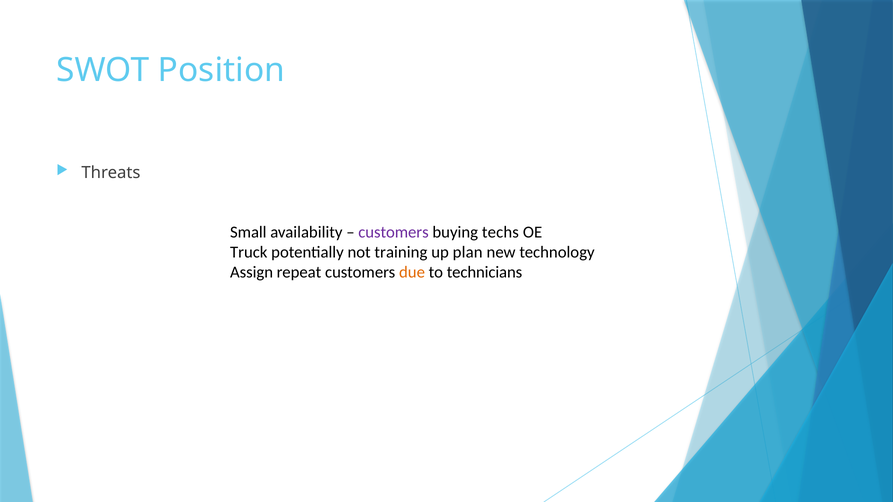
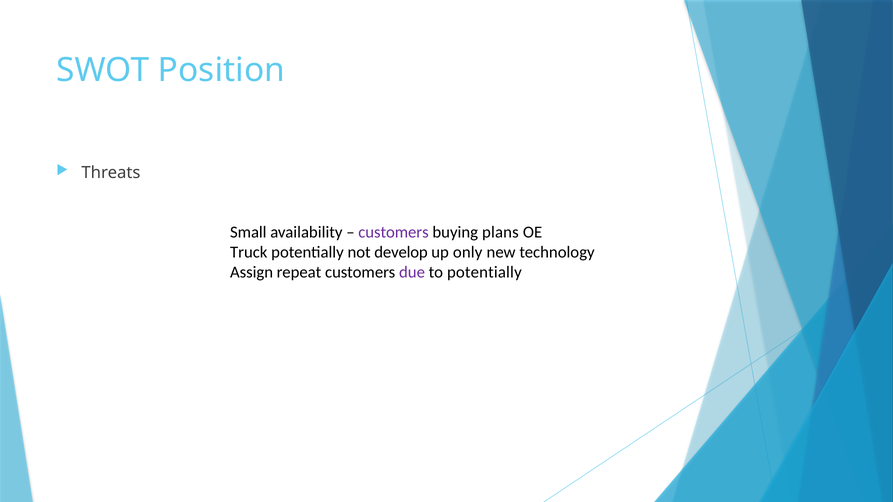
techs: techs -> plans (500, 232)
training: training -> develop (401, 252)
plan: plan -> only (468, 252)
due colour: orange -> purple (412, 272)
to technicians: technicians -> potentially (484, 272)
